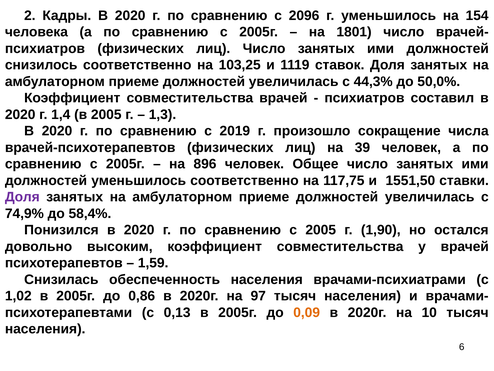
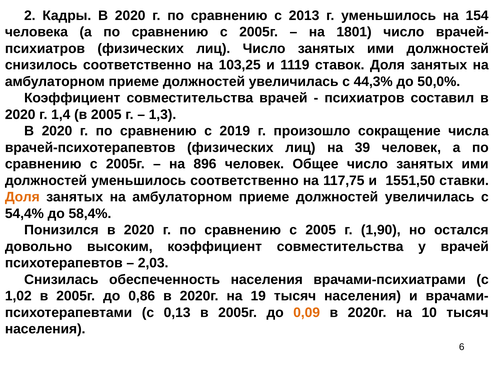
2096: 2096 -> 2013 (304, 16)
Доля colour: purple -> orange (22, 197)
74,9%: 74,9% -> 54,4% (24, 213)
1,59: 1,59 -> 2,03 (153, 263)
97: 97 -> 19 (258, 296)
